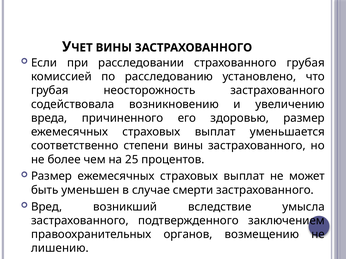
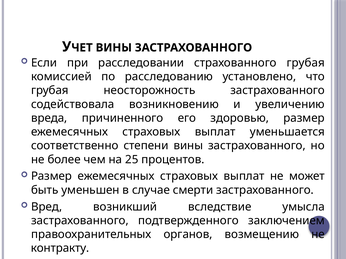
лишению: лишению -> контракту (60, 249)
